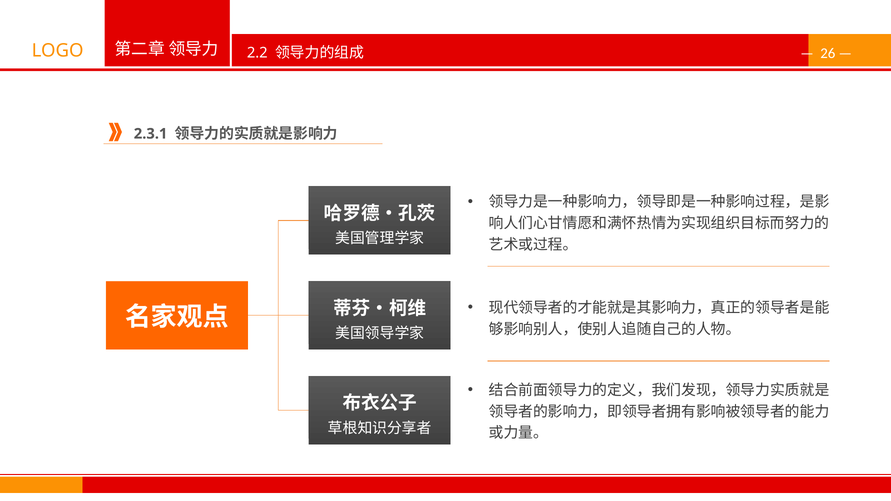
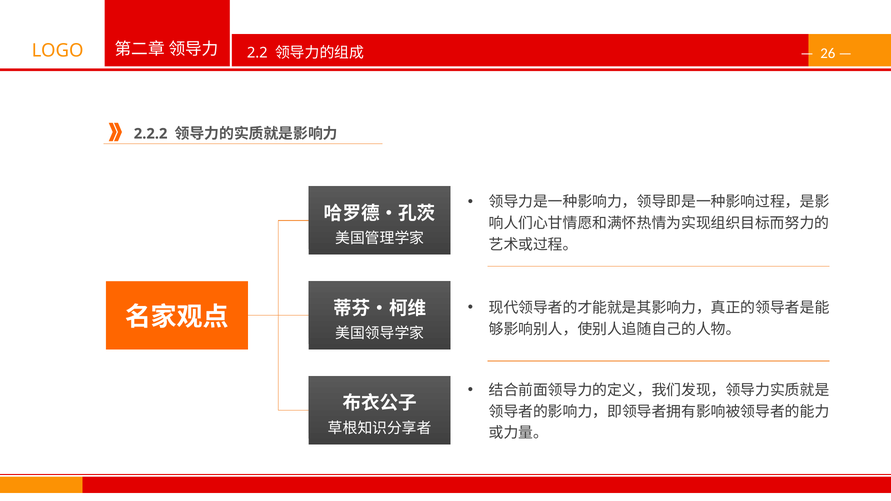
2.3.1: 2.3.1 -> 2.2.2 (151, 134)
